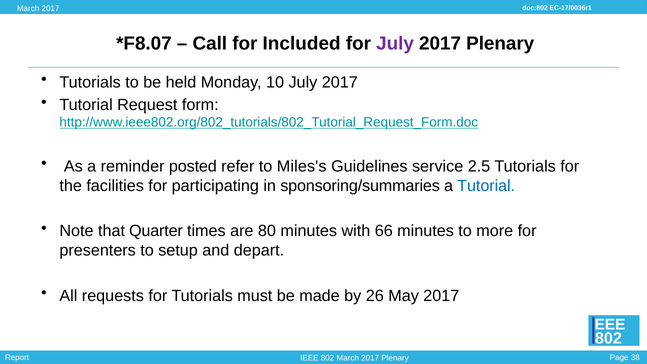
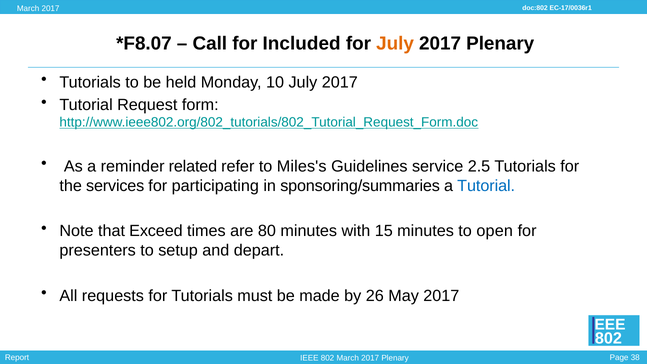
July colour: purple -> orange (395, 43)
posted: posted -> related (193, 166)
facilities: facilities -> services (115, 186)
Quarter: Quarter -> Exceed (156, 231)
66: 66 -> 15 (384, 231)
more: more -> open (495, 231)
